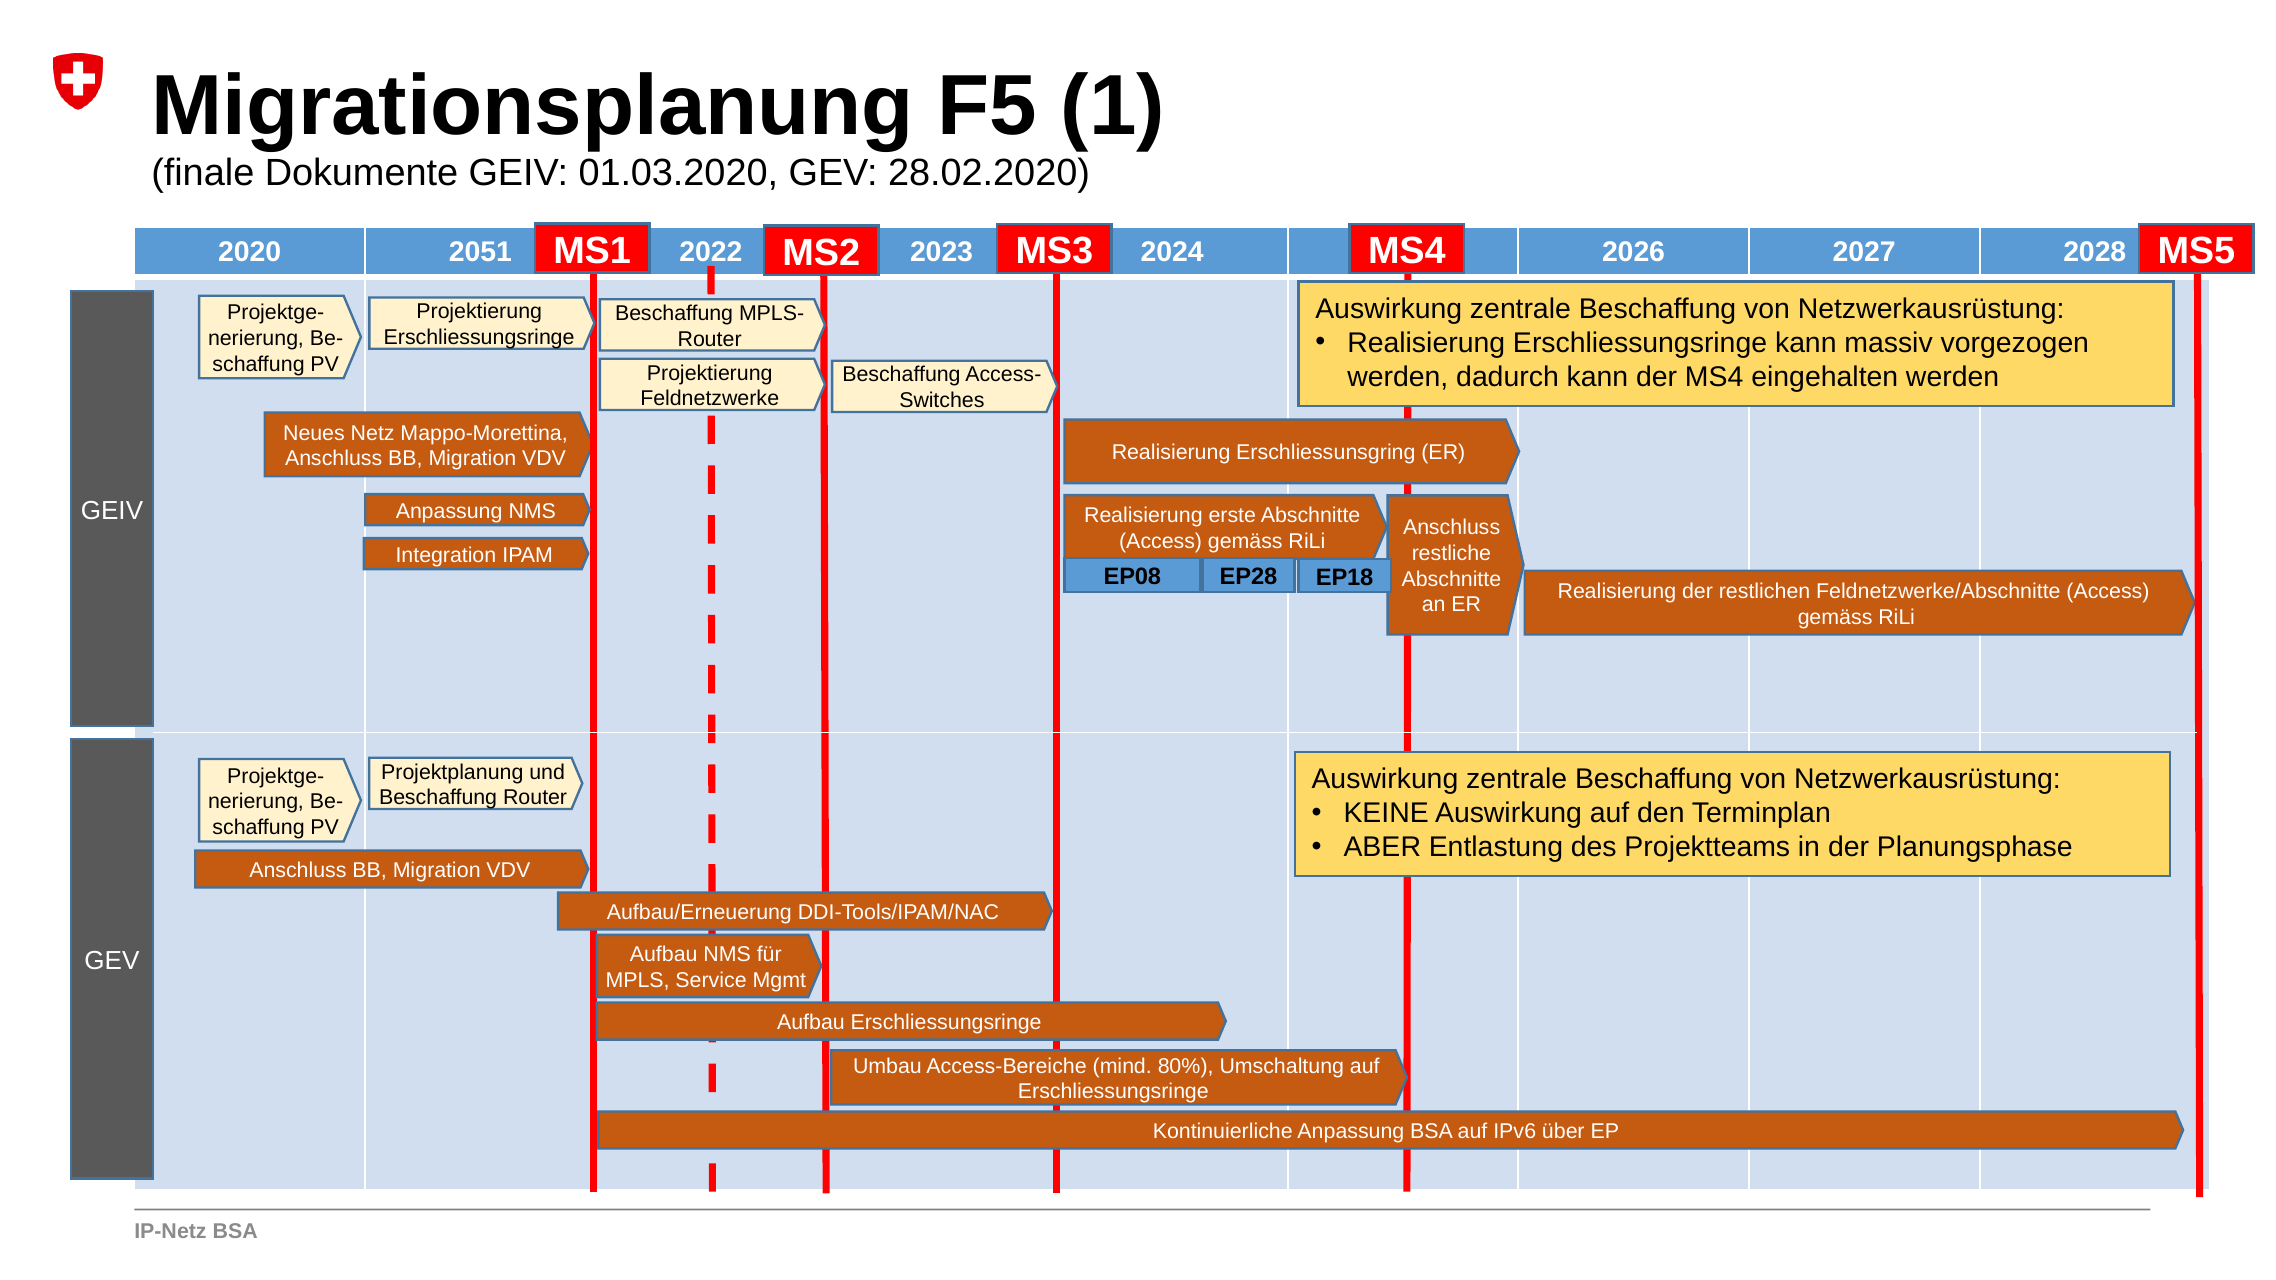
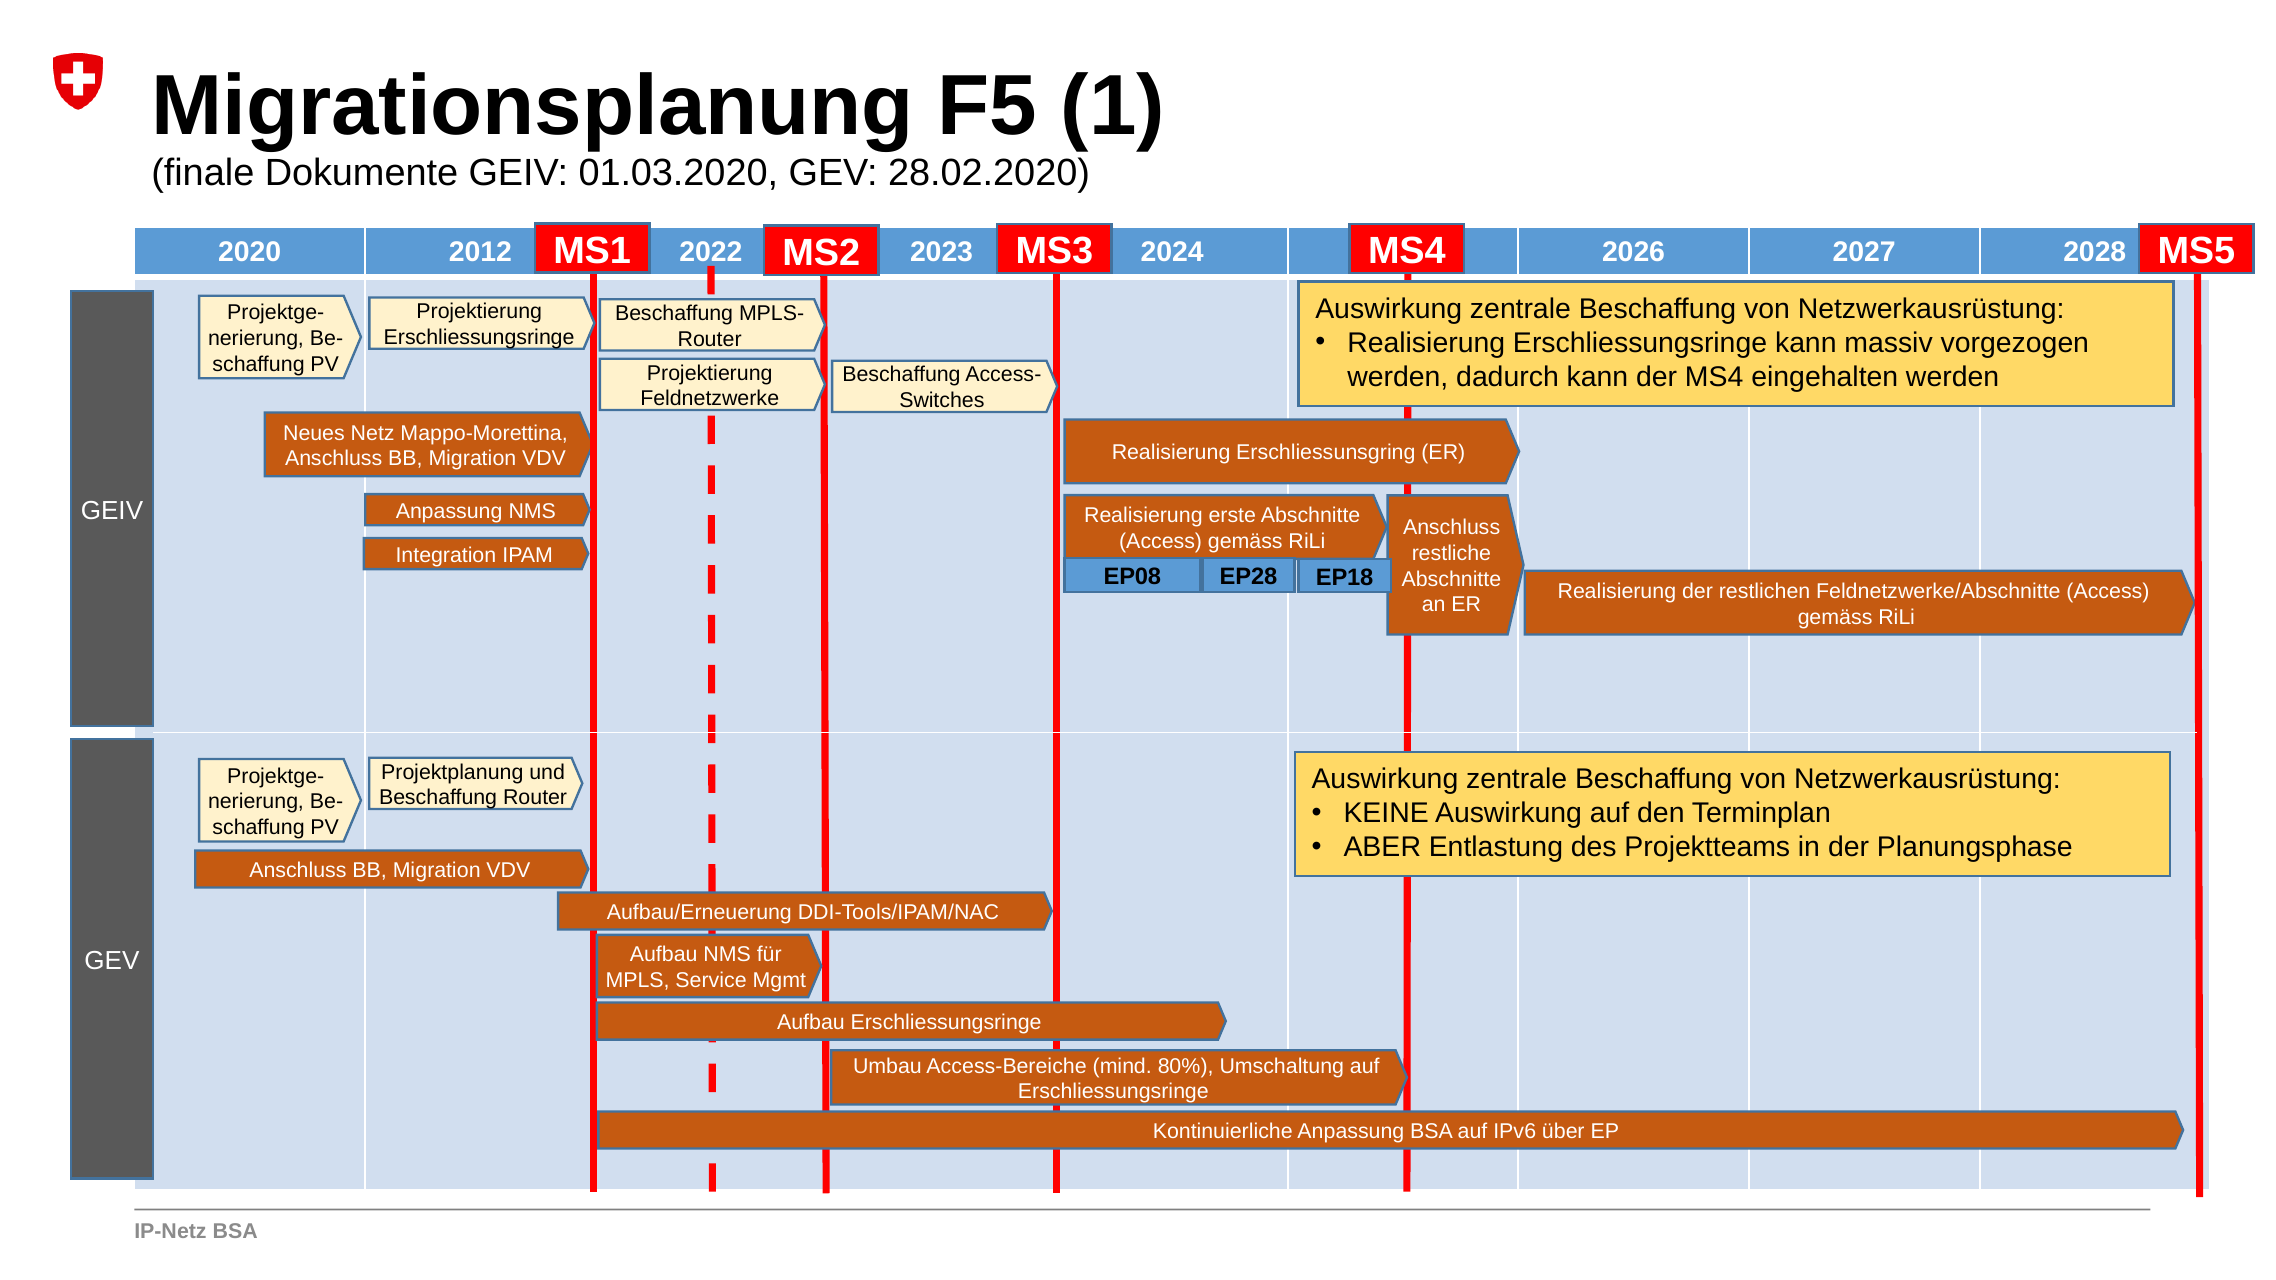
2051: 2051 -> 2012 (480, 252)
